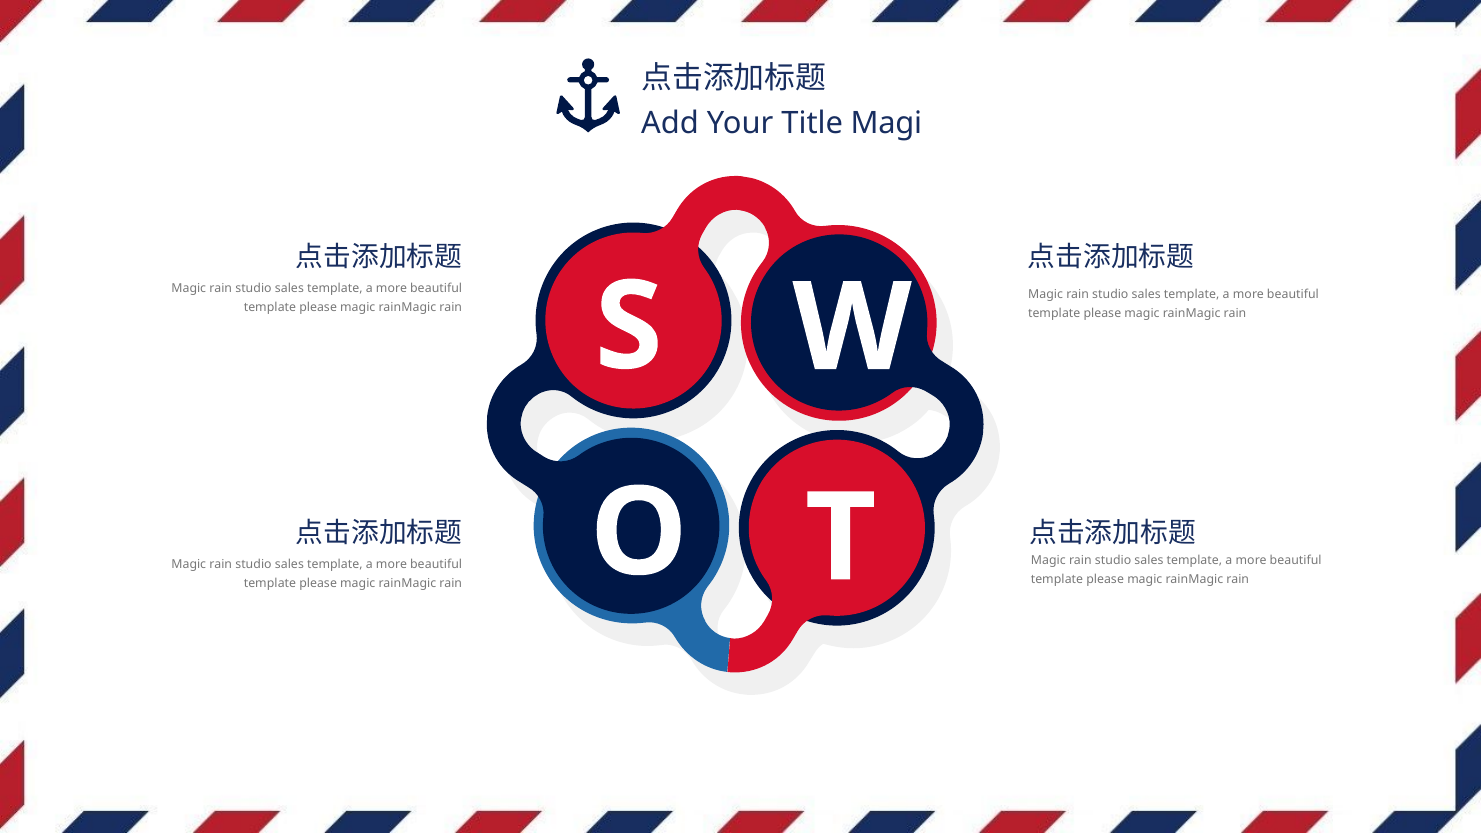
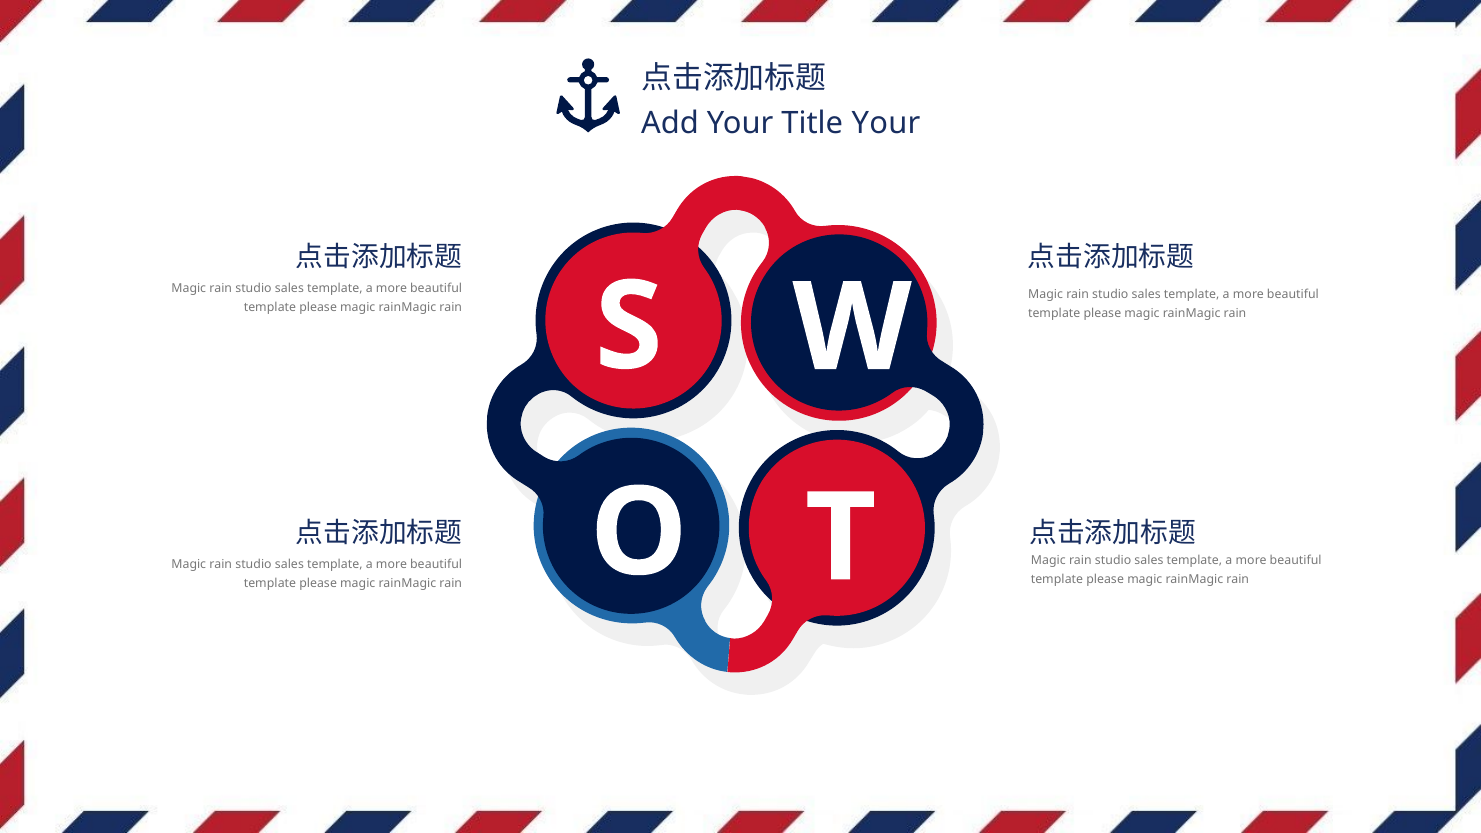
Title Magi: Magi -> Your (886, 123)
